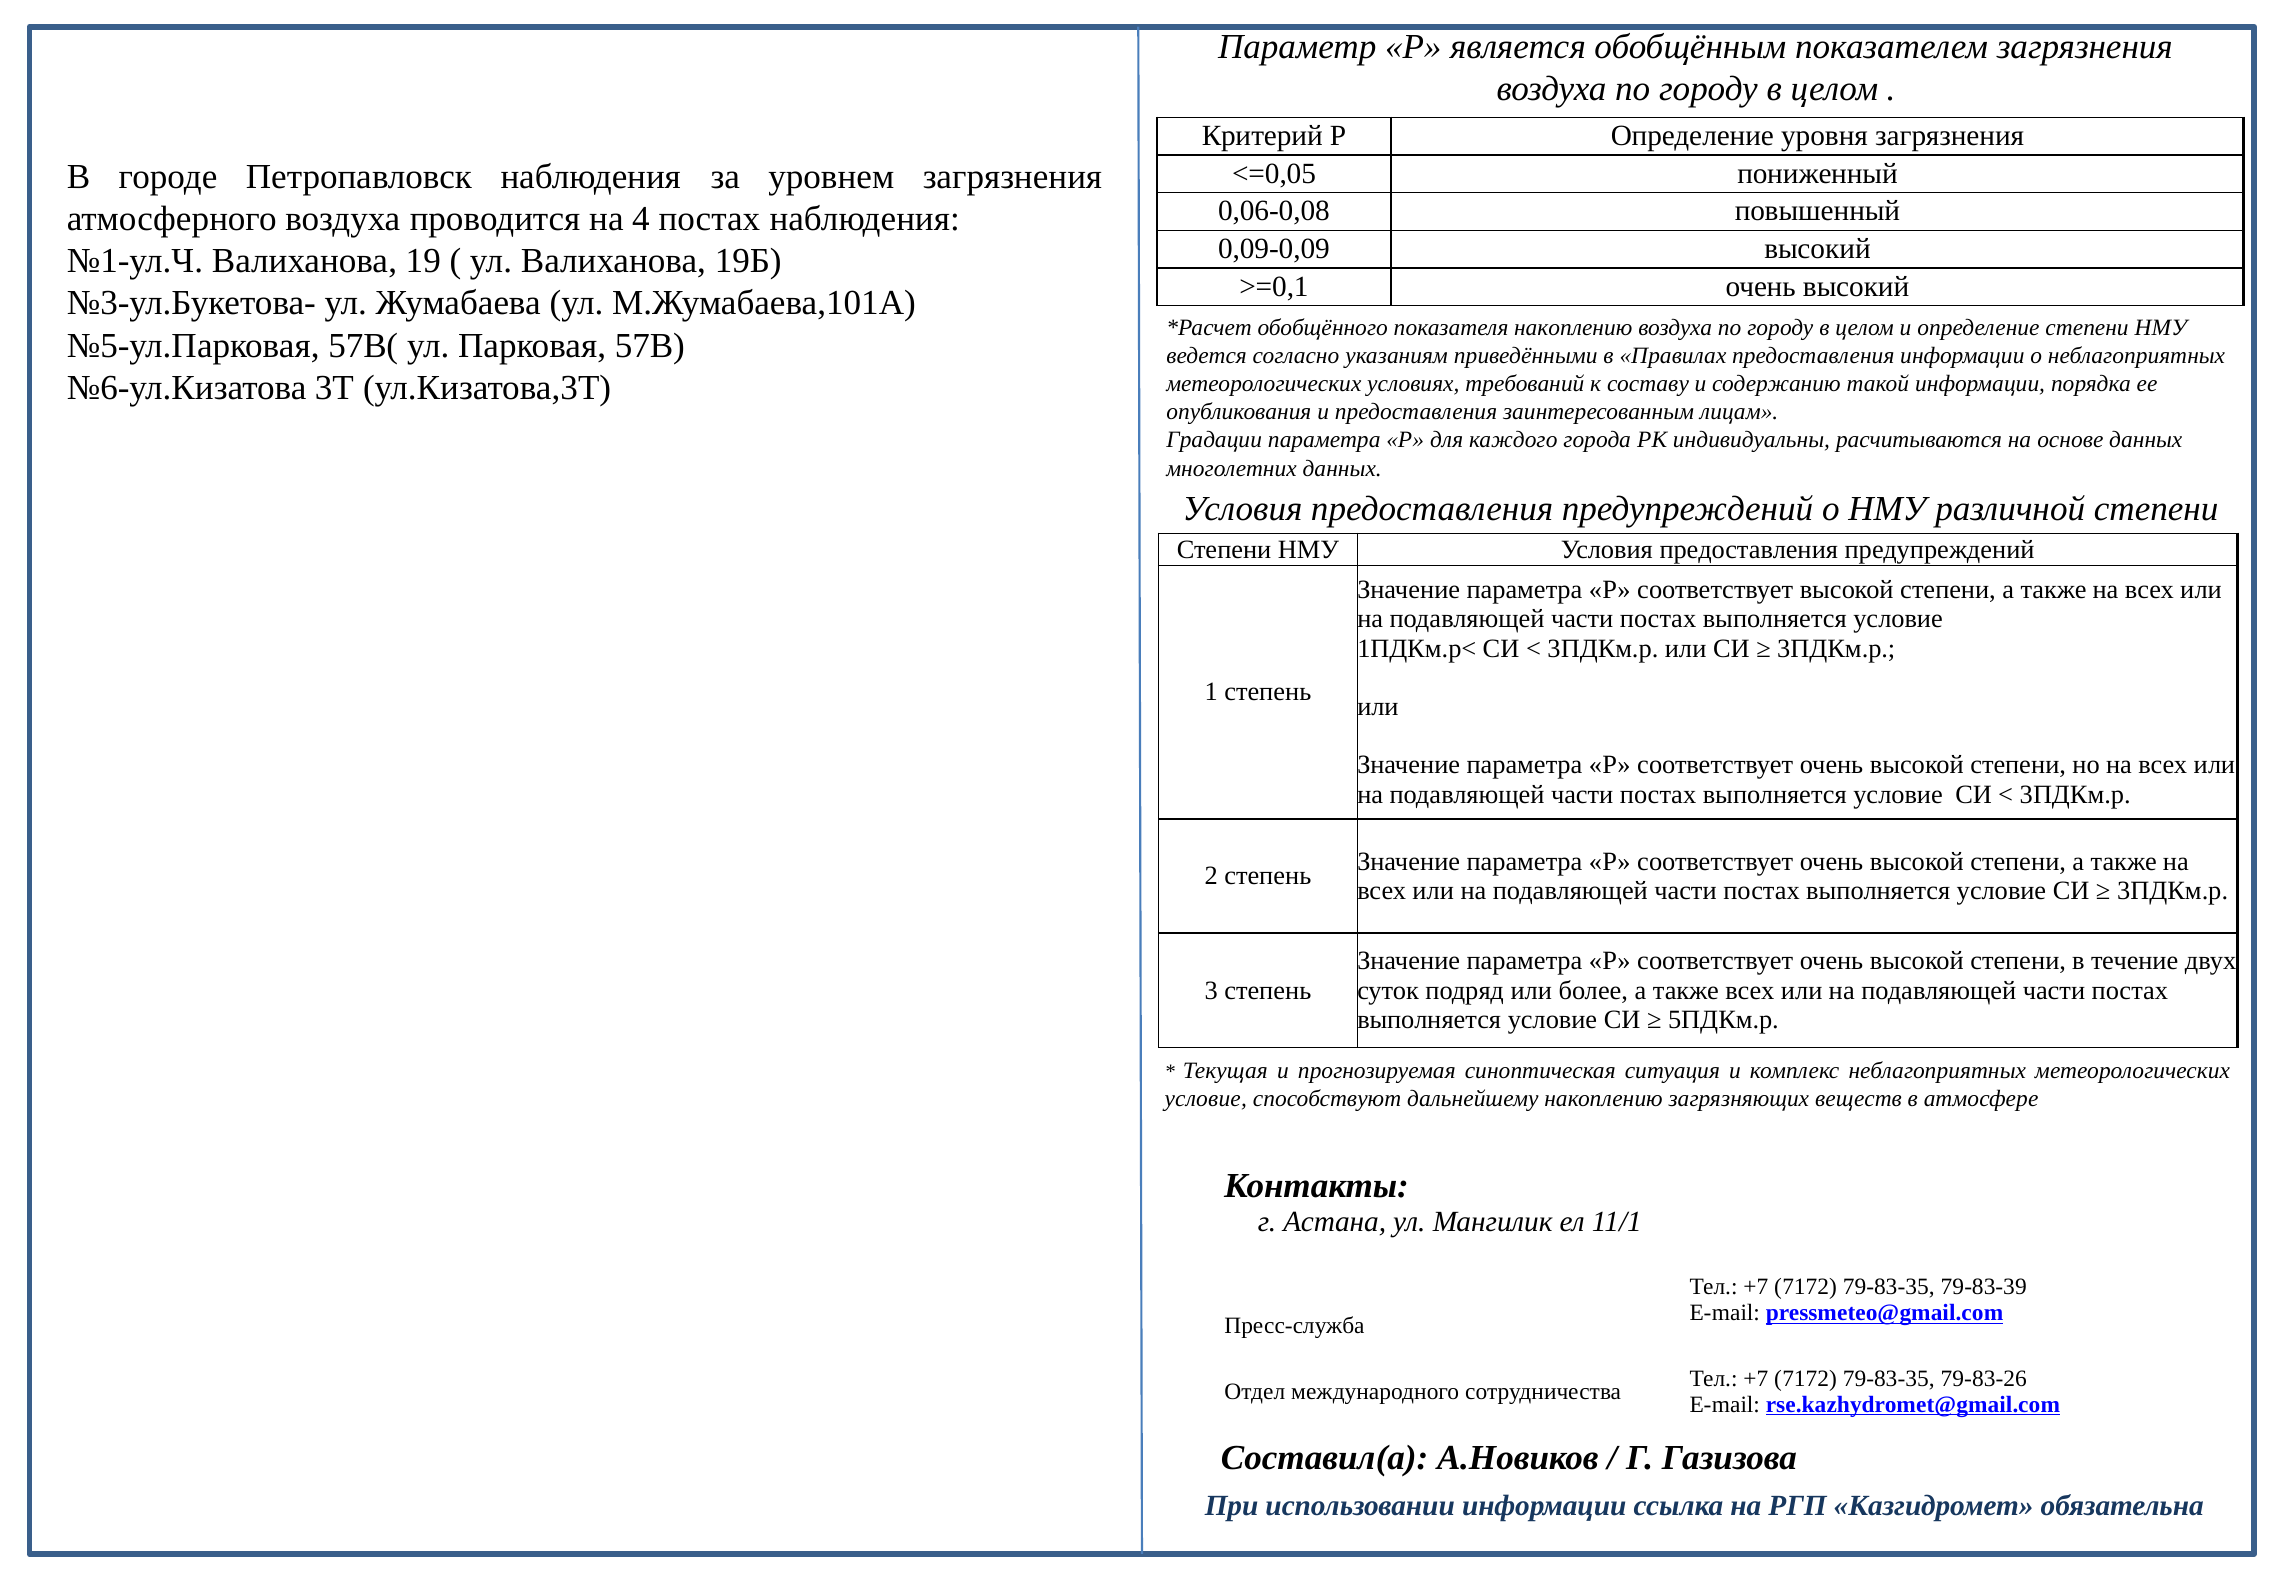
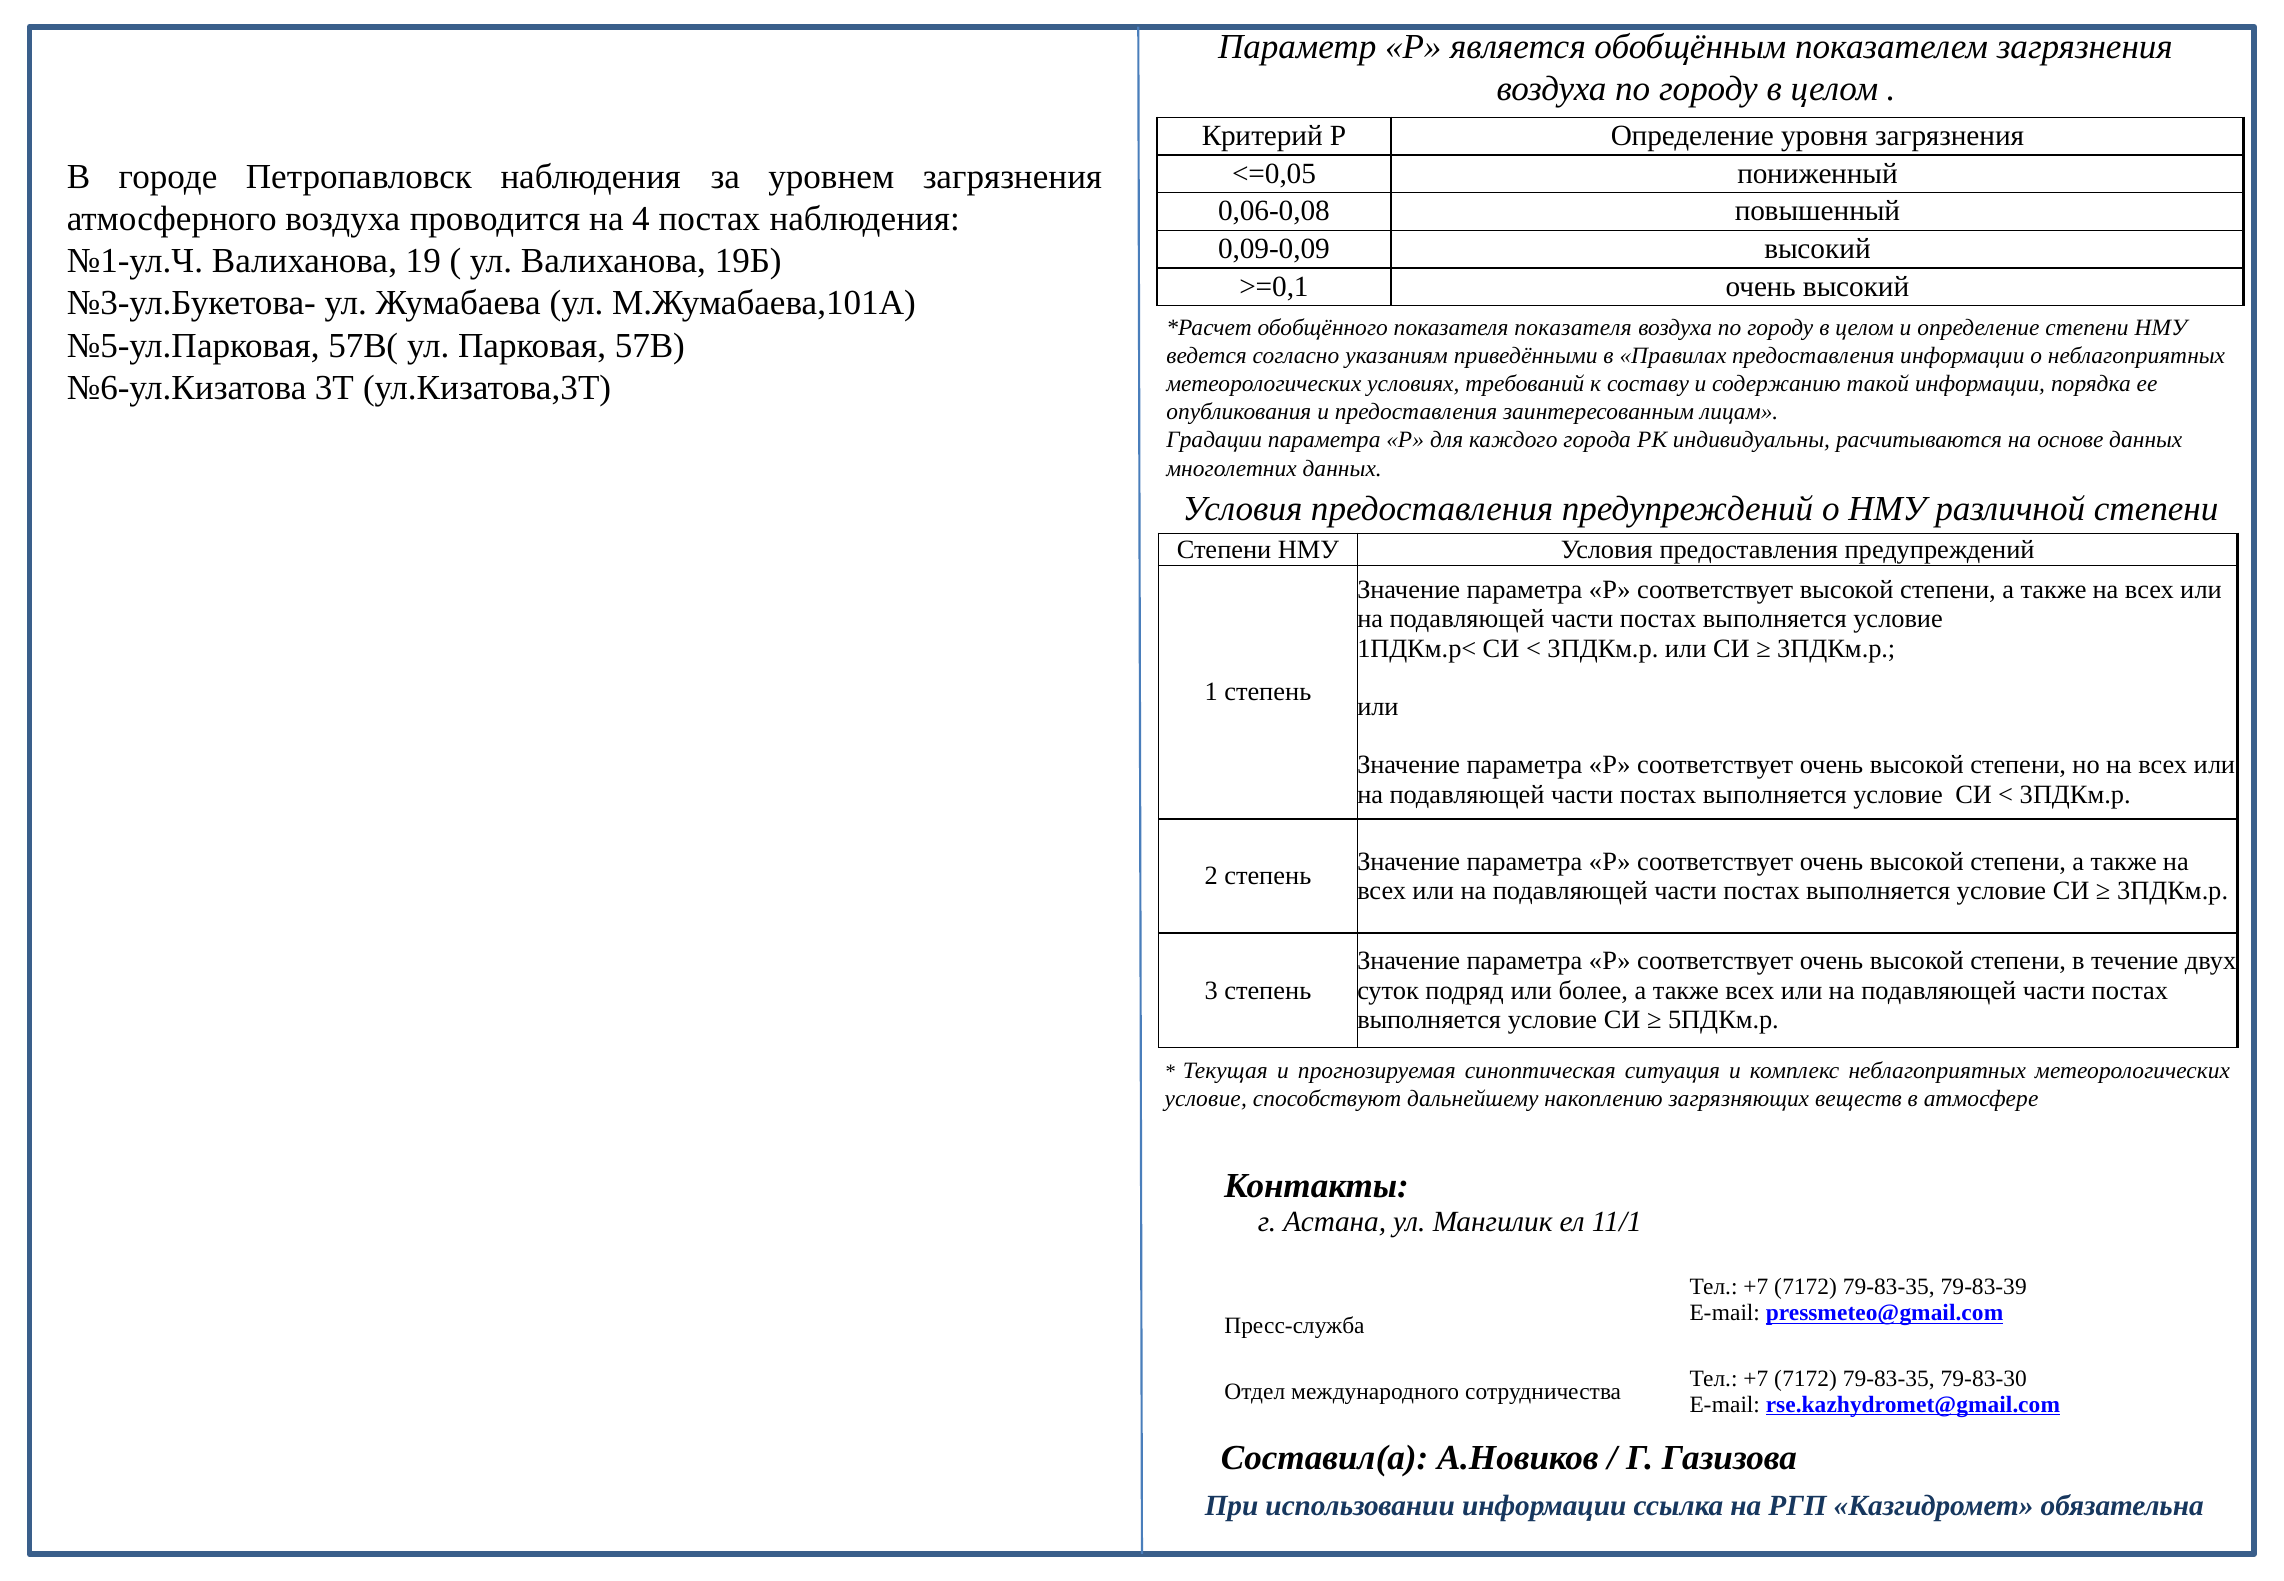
показателя накоплению: накоплению -> показателя (1573, 328)
79-83-26: 79-83-26 -> 79-83-30 (1984, 1379)
